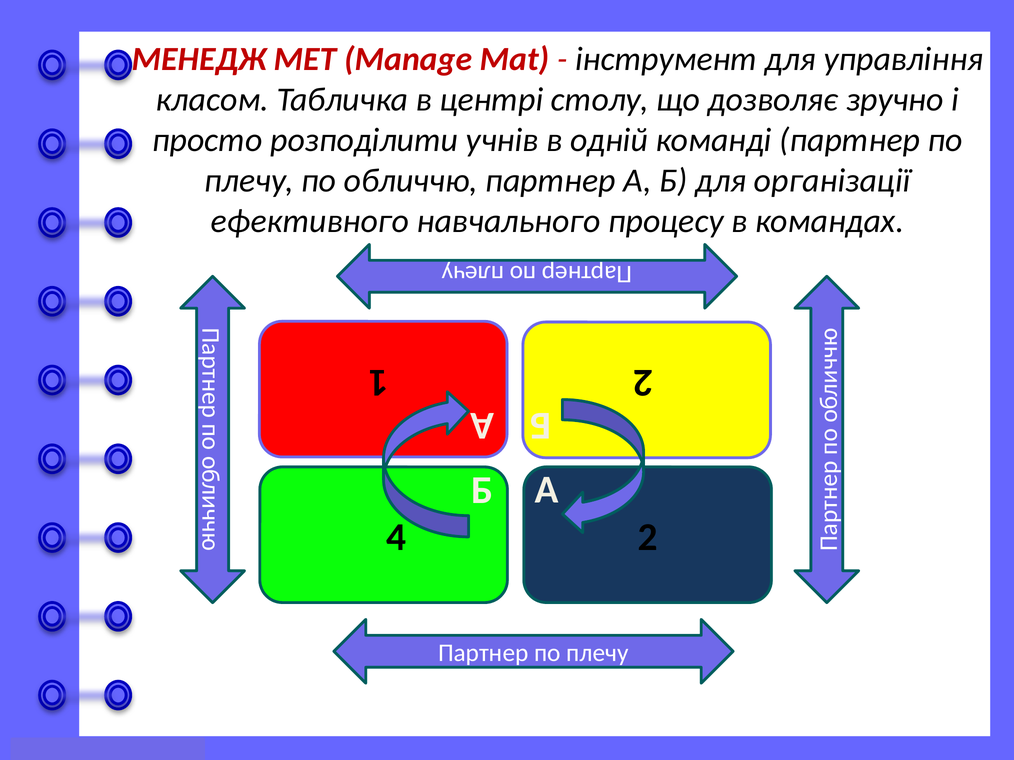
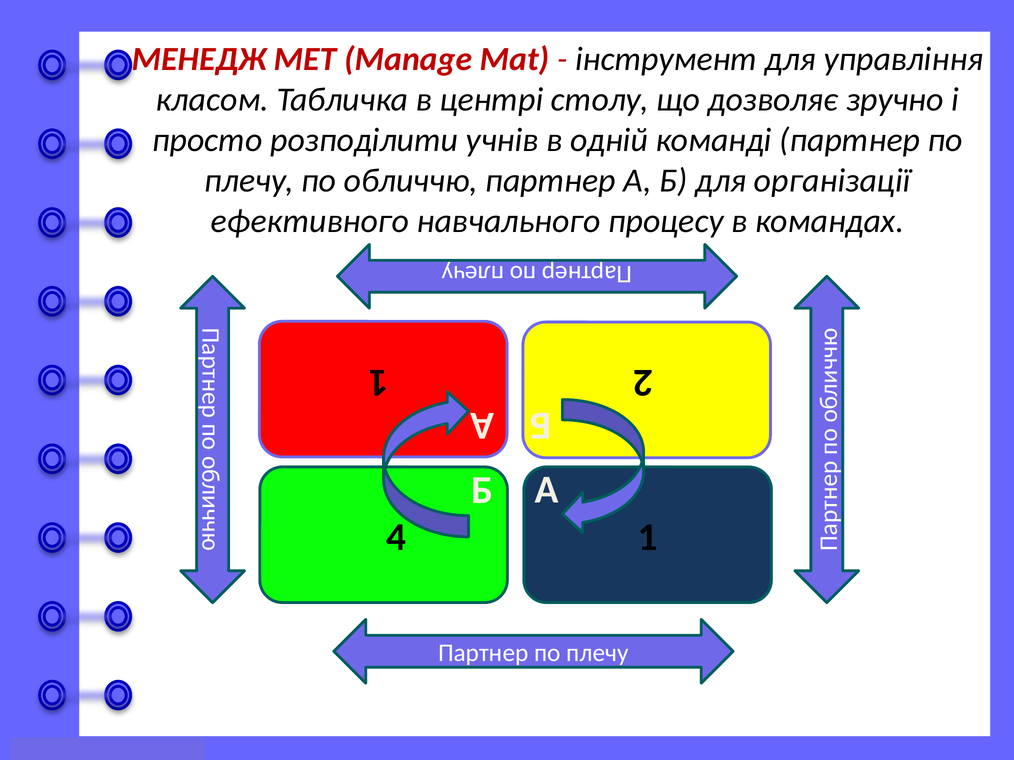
4 2: 2 -> 1 (648, 538)
